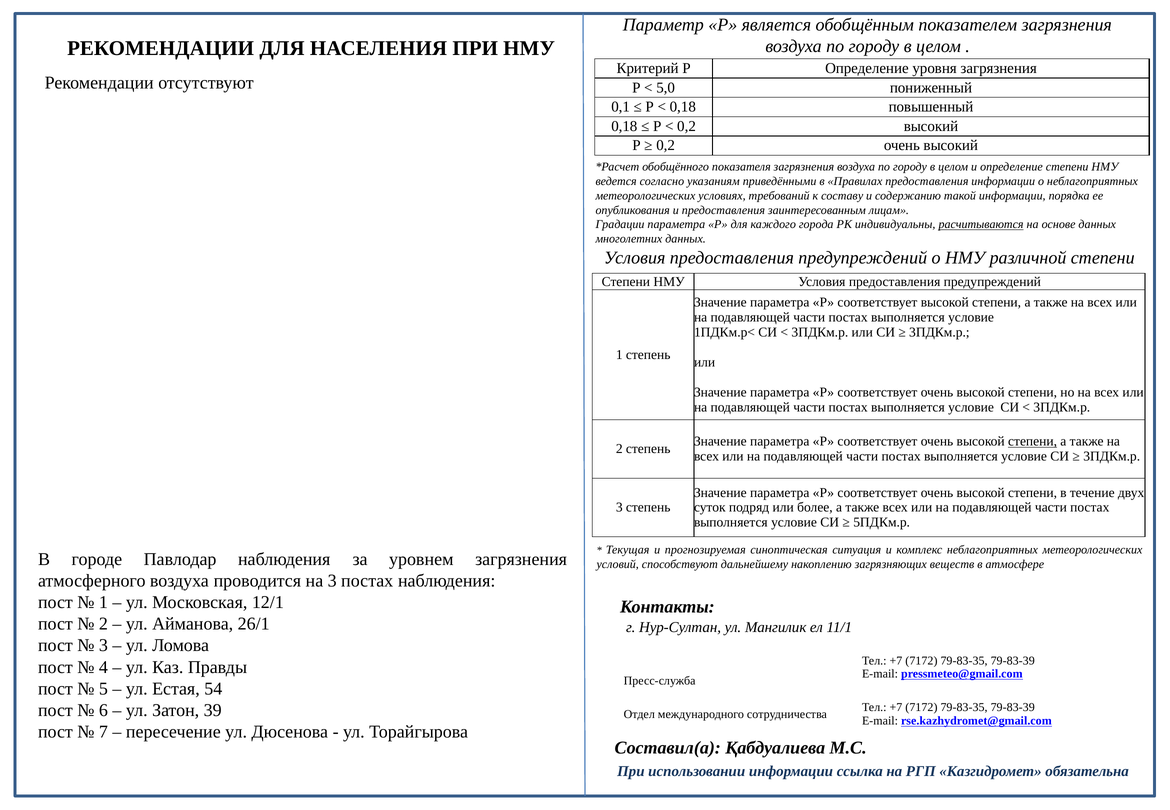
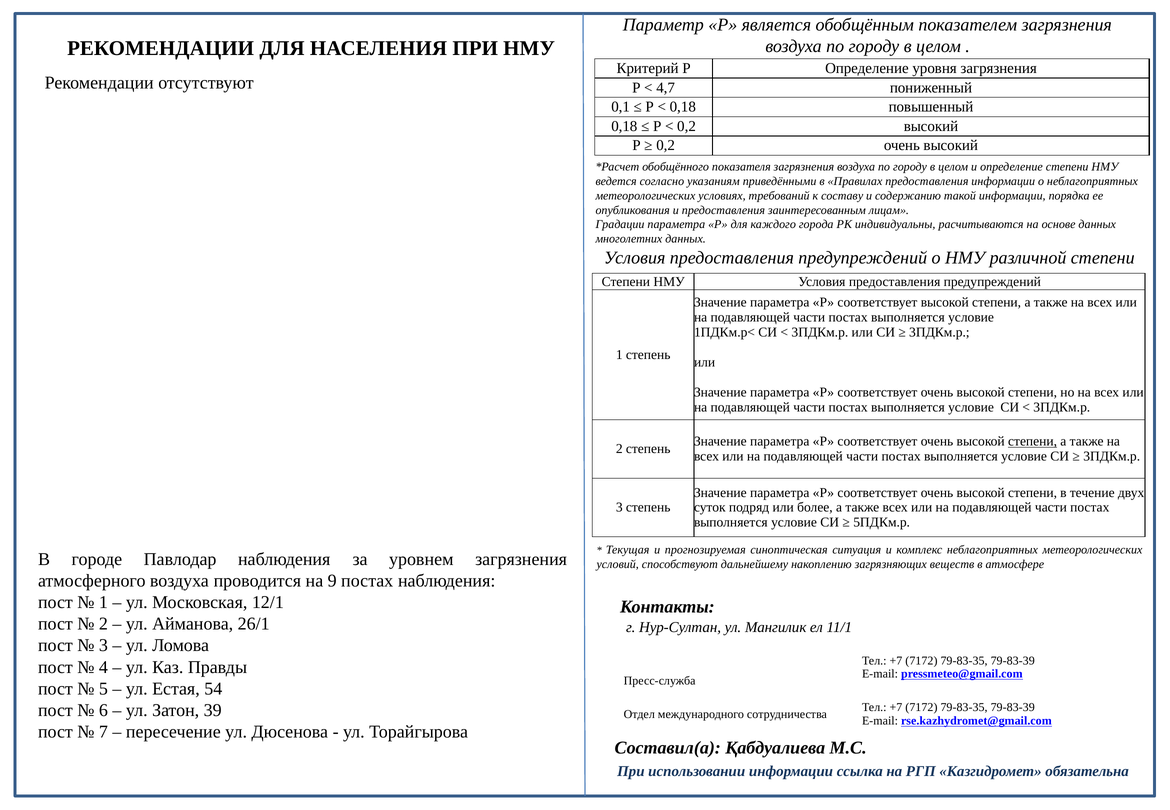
5,0: 5,0 -> 4,7 (666, 88)
расчитываются underline: present -> none (981, 224)
на 3: 3 -> 9 (332, 581)
